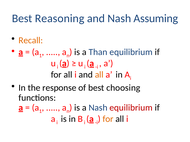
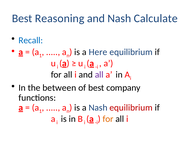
Assuming: Assuming -> Calculate (156, 18)
Recall colour: orange -> blue (31, 40)
Than: Than -> Here (98, 52)
all colour: orange -> purple (99, 75)
response: response -> between (59, 88)
choosing: choosing -> company (123, 88)
